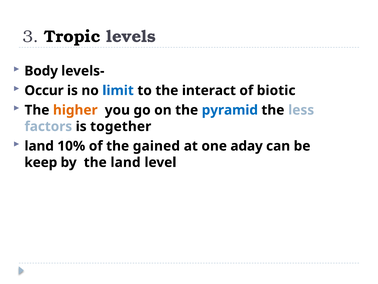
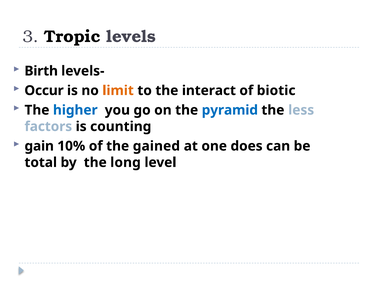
Body: Body -> Birth (41, 71)
limit colour: blue -> orange (118, 90)
higher colour: orange -> blue (75, 110)
together: together -> counting (121, 126)
land: land -> gain (39, 146)
aday: aday -> does (247, 146)
keep: keep -> total (41, 162)
the land: land -> long (126, 162)
